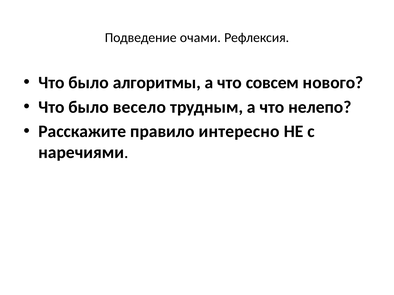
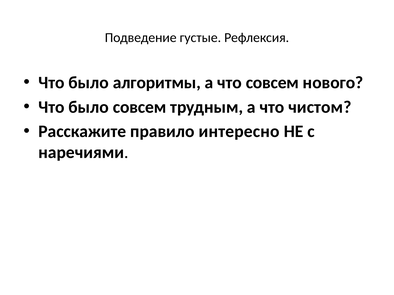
очами: очами -> густые (200, 38)
было весело: весело -> совсем (140, 107)
нелепо: нелепо -> чистом (320, 107)
